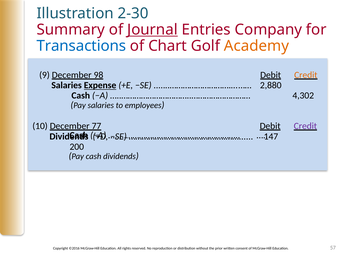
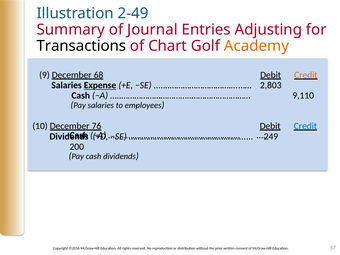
2-30: 2-30 -> 2-49 (133, 13)
Journal underline: present -> none (152, 30)
Company: Company -> Adjusting (268, 30)
Transactions colour: blue -> black (81, 46)
98: 98 -> 68 (99, 75)
2,880: 2,880 -> 2,803 (271, 85)
4,302: 4,302 -> 9,110 (303, 96)
77: 77 -> 76 (96, 126)
Credit colour: purple -> blue (305, 126)
147: 147 -> 249 (271, 136)
